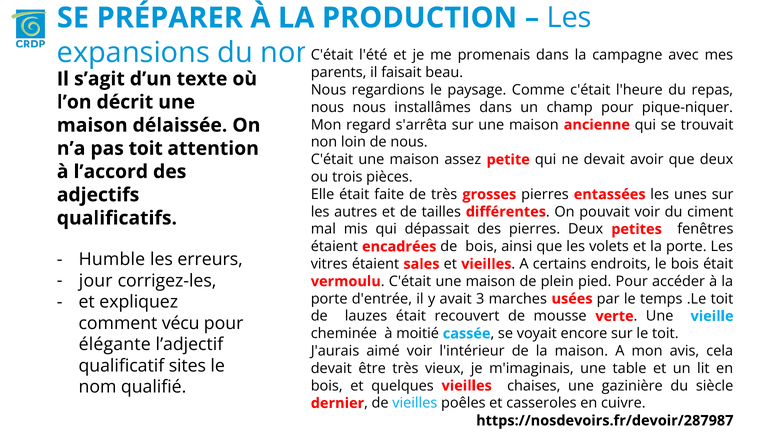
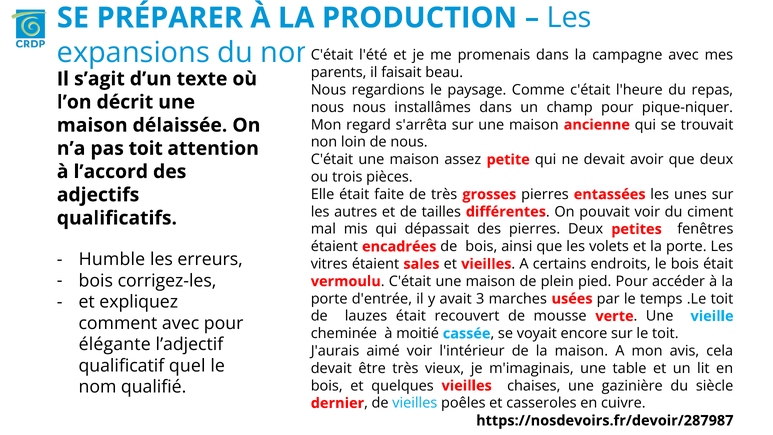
jour: jour -> bois (96, 281)
comment vécu: vécu -> avec (181, 323)
sites: sites -> quel (187, 366)
